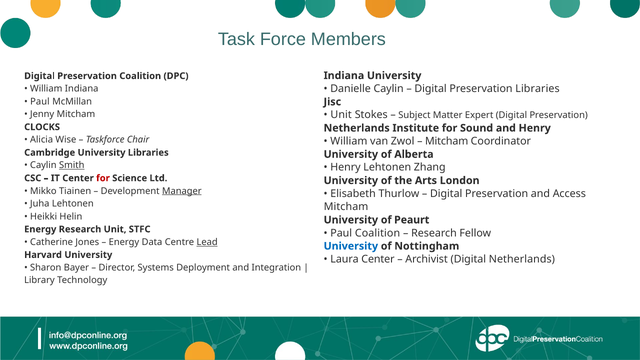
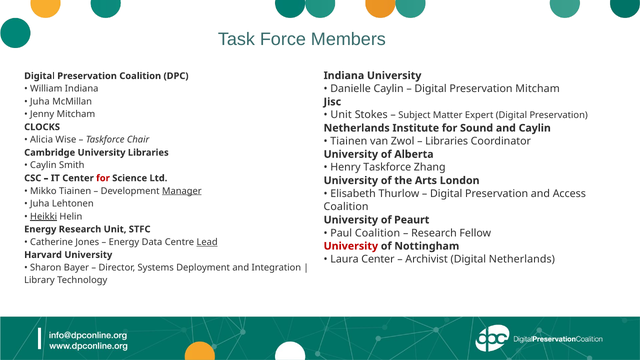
Preservation Libraries: Libraries -> Mitcham (538, 89)
Paul: Paul -> Juha (40, 102)
and Henry: Henry -> Caylin (535, 128)
William: William -> Tiainen (349, 141)
Mitcham: Mitcham -> Libraries (447, 141)
Smith underline: present -> none (72, 165)
Henry Lehtonen: Lehtonen -> Taskforce (387, 167)
Mitcham: Mitcham -> Coalition (346, 207)
Heikki underline: none -> present (44, 216)
University colour: blue -> red (351, 246)
